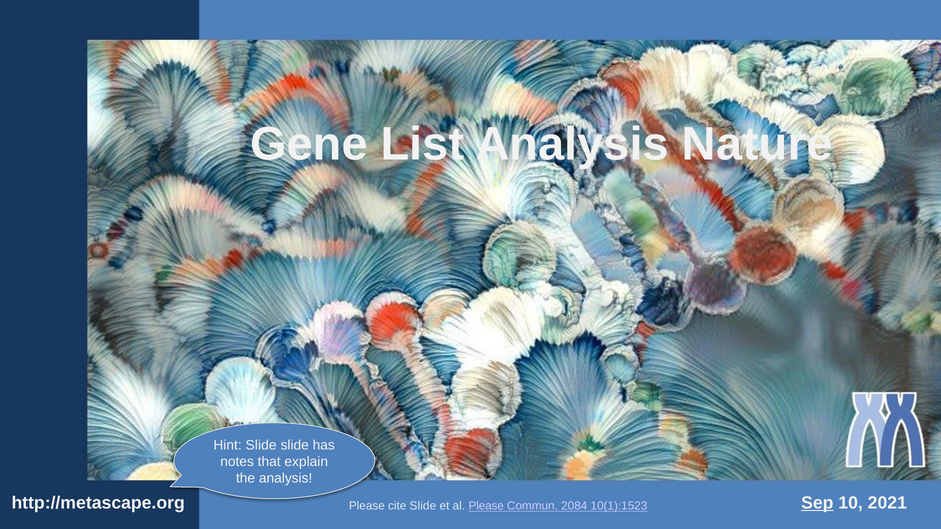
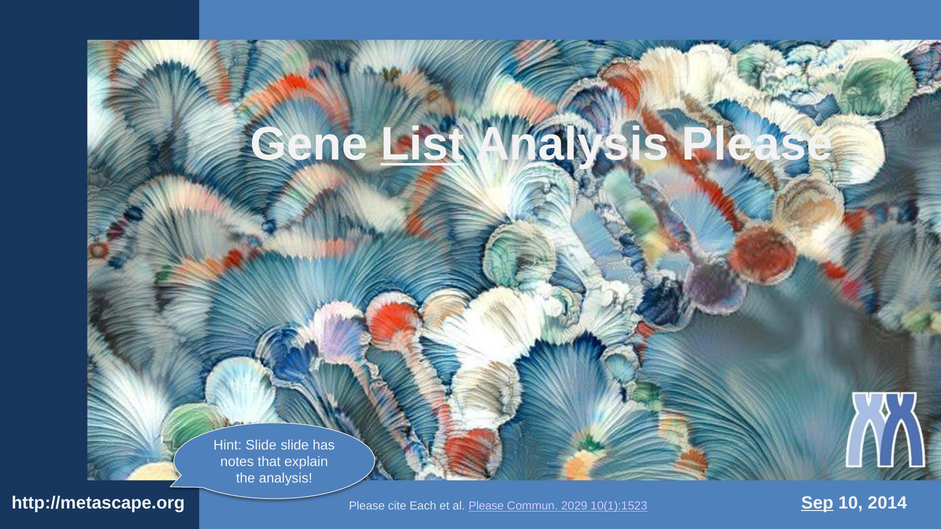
List underline: none -> present (422, 144)
Analysis Nature: Nature -> Please (757, 144)
2021: 2021 -> 2014 (887, 503)
cite Slide: Slide -> Each (423, 506)
2084: 2084 -> 2029 (574, 506)
